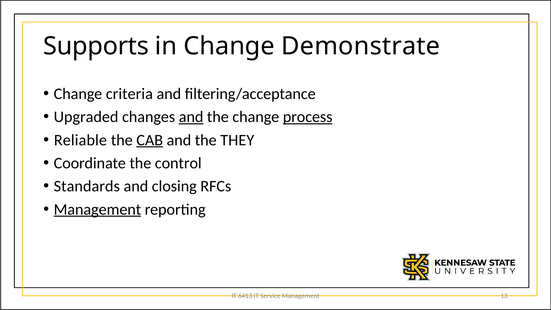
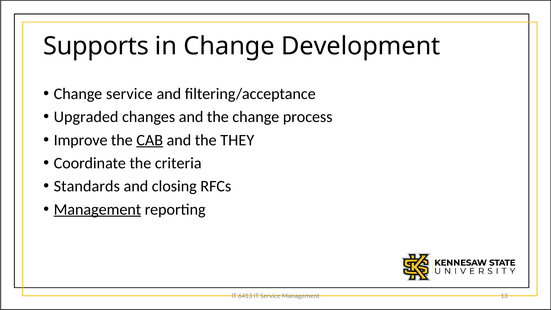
Demonstrate: Demonstrate -> Development (361, 46)
Change criteria: criteria -> service (129, 94)
and underline: present -> none (191, 117)
process underline: present -> none (308, 117)
Reliable: Reliable -> Improve (81, 140)
control: control -> criteria (178, 163)
